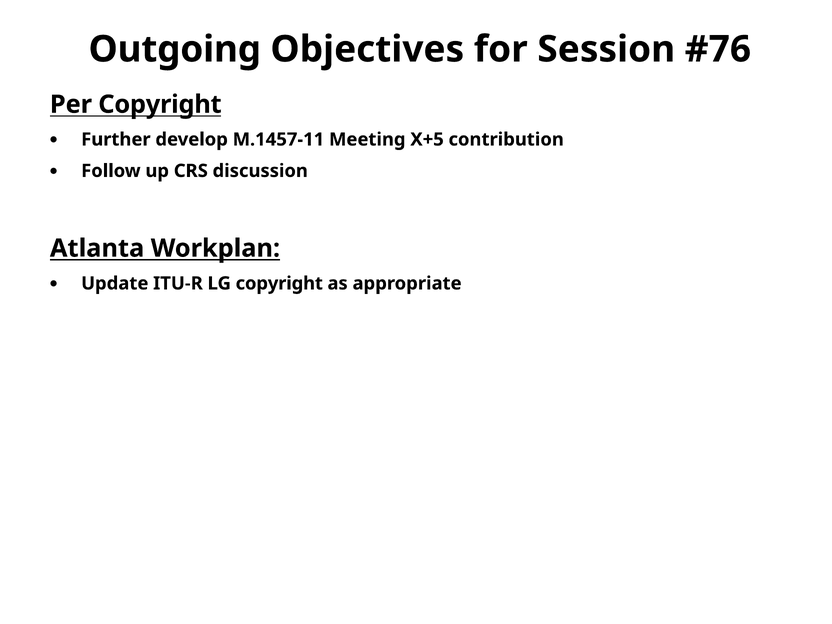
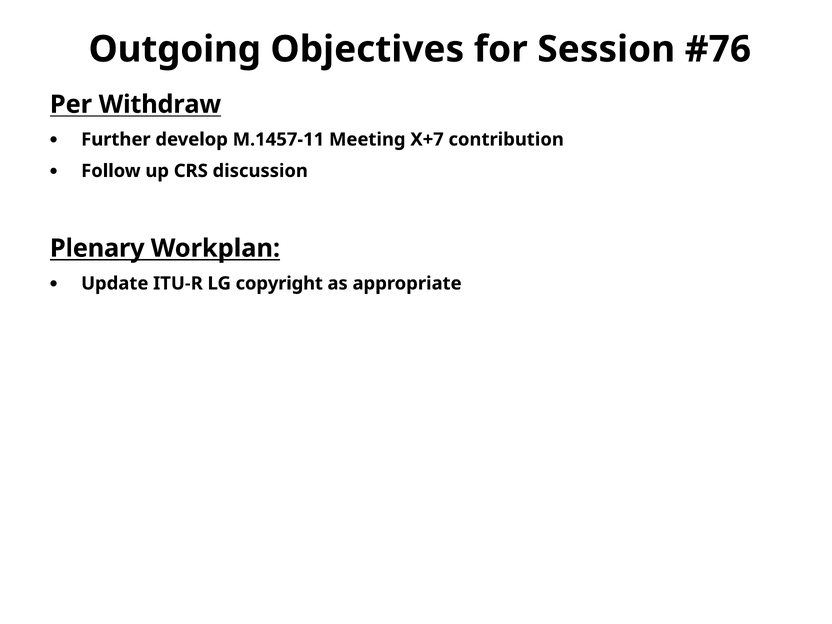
Per Copyright: Copyright -> Withdraw (160, 104)
X+5: X+5 -> X+7 (427, 139)
Atlanta: Atlanta -> Plenary (97, 248)
